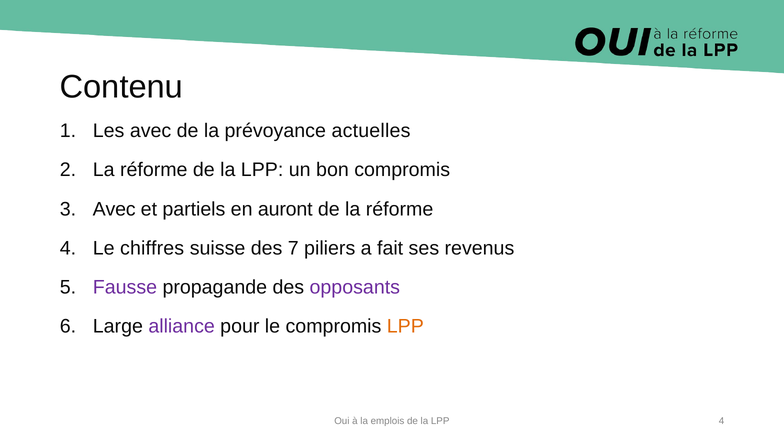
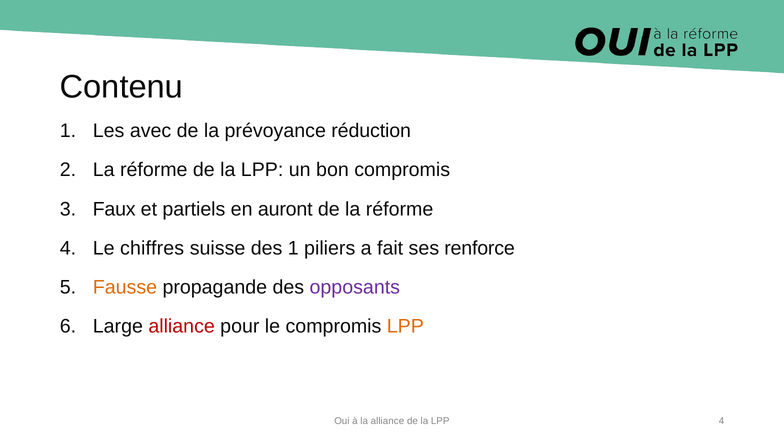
actuelles: actuelles -> réduction (371, 131)
3 Avec: Avec -> Faux (114, 209)
des 7: 7 -> 1 (293, 248)
revenus: revenus -> renforce (480, 248)
Fausse colour: purple -> orange (125, 287)
alliance colour: purple -> red (182, 326)
la emplois: emplois -> alliance (387, 421)
